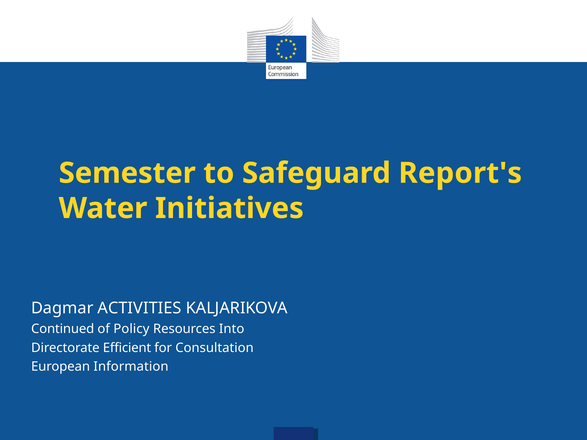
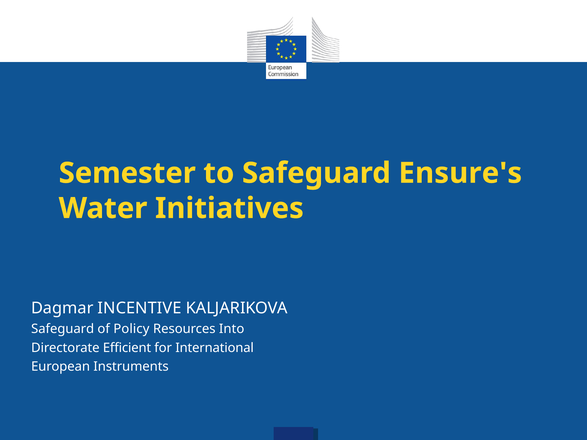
Report's: Report's -> Ensure's (460, 173)
ACTIVITIES: ACTIVITIES -> INCENTIVE (140, 308)
Continued: Continued -> Safeguard (63, 329)
Consultation: Consultation -> International (215, 348)
Information: Information -> Instruments (131, 367)
